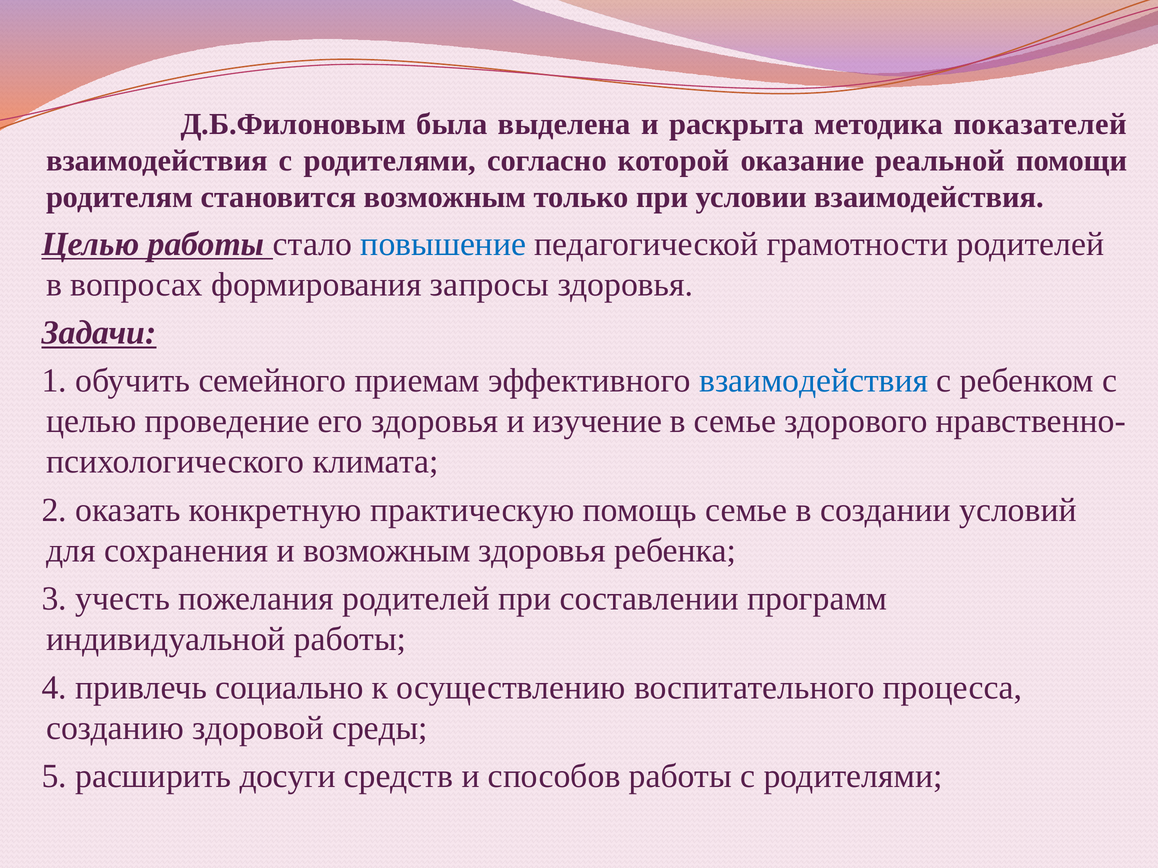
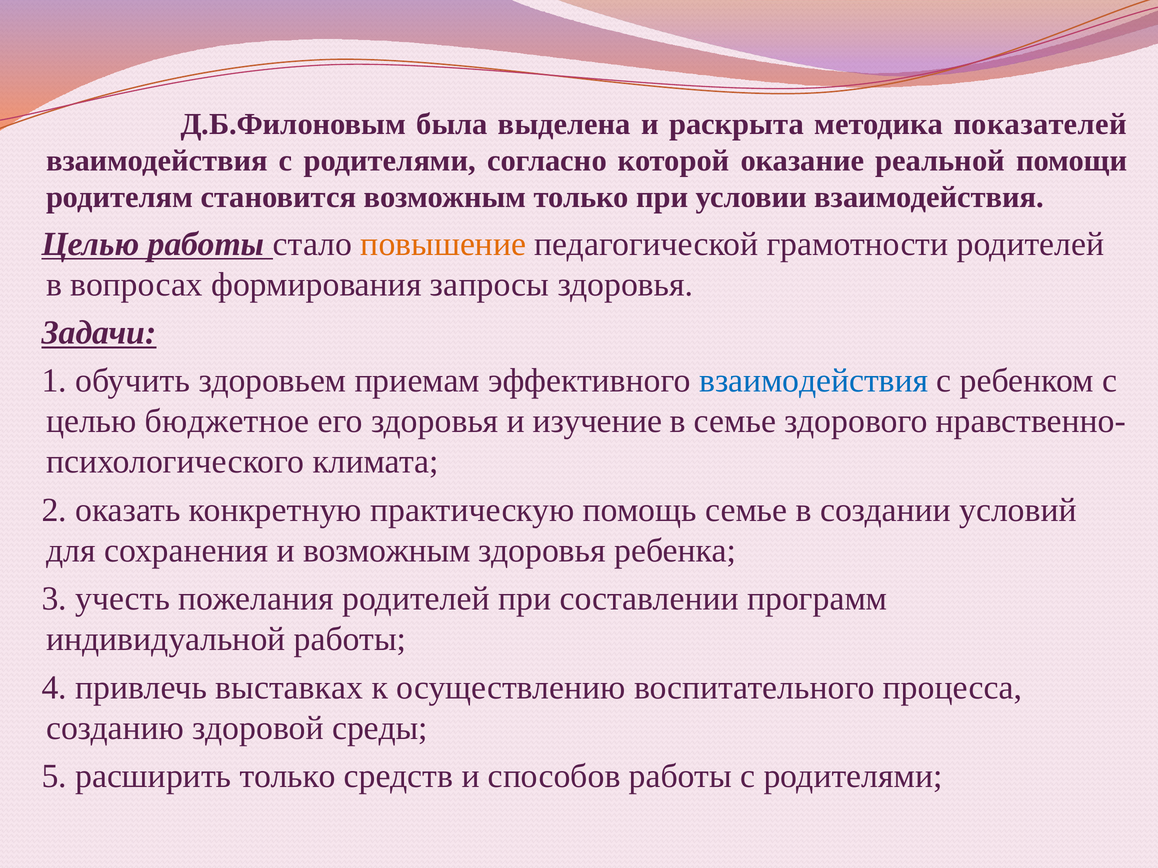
повышение colour: blue -> orange (443, 244)
семейного: семейного -> здоровьем (272, 381)
проведение: проведение -> бюджетное (227, 422)
социально: социально -> выставках (289, 688)
расширить досуги: досуги -> только (288, 777)
